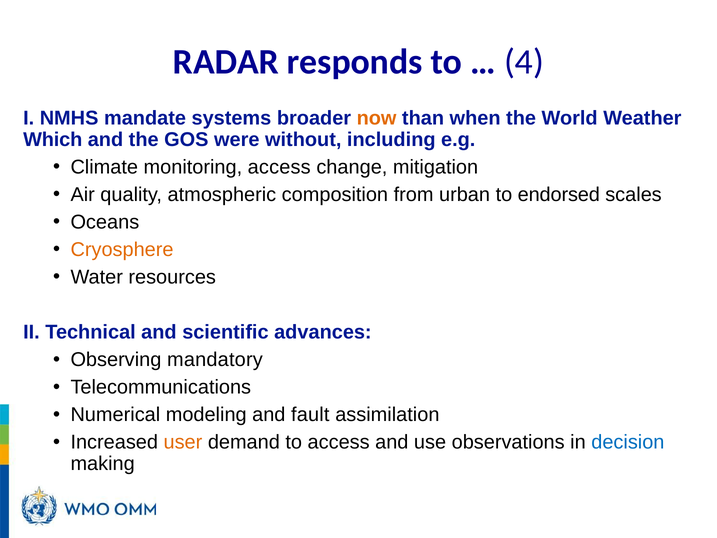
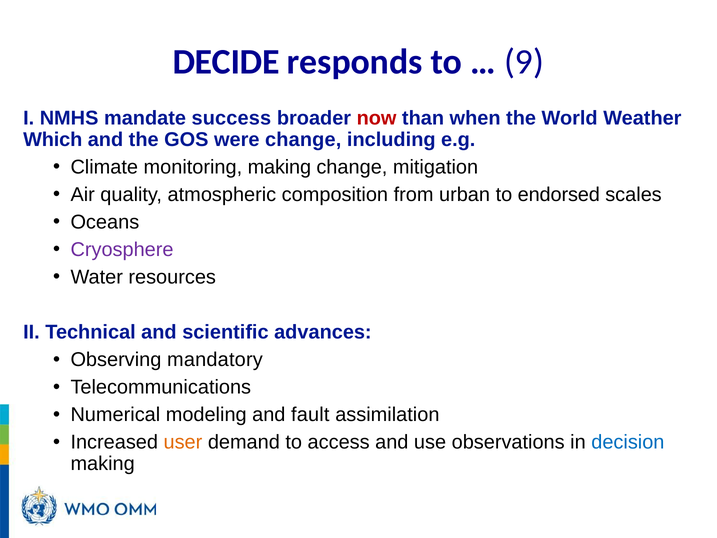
RADAR: RADAR -> DECIDE (226, 62)
4: 4 -> 9 (524, 62)
systems: systems -> success (231, 118)
now colour: orange -> red (377, 118)
were without: without -> change (303, 140)
monitoring access: access -> making (279, 167)
Cryosphere colour: orange -> purple (122, 250)
